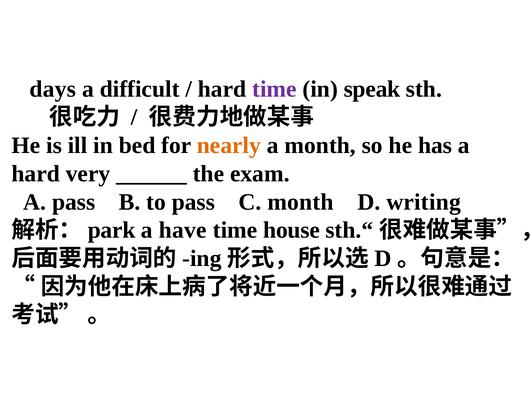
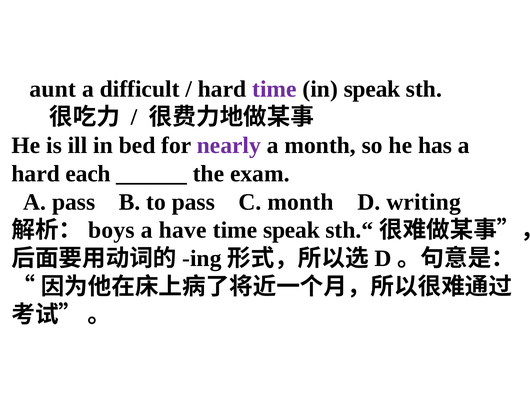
days: days -> aunt (53, 89)
nearly colour: orange -> purple (229, 146)
very: very -> each (88, 174)
park: park -> boys (111, 230)
time house: house -> speak (292, 230)
